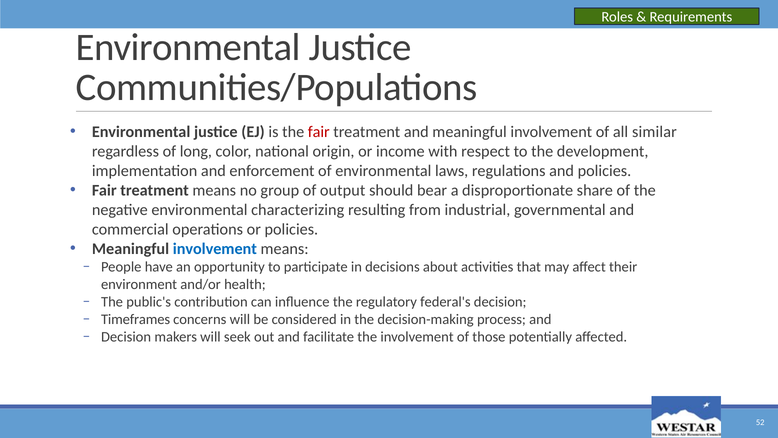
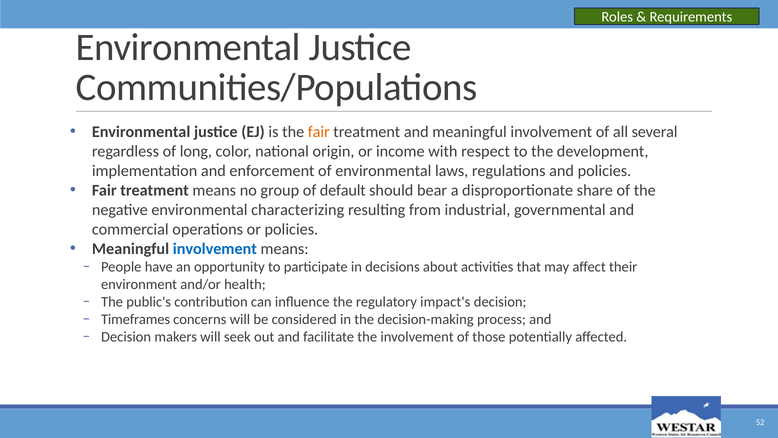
fair colour: red -> orange (319, 132)
similar: similar -> several (655, 132)
output: output -> default (343, 190)
federal's: federal's -> impact's (445, 302)
